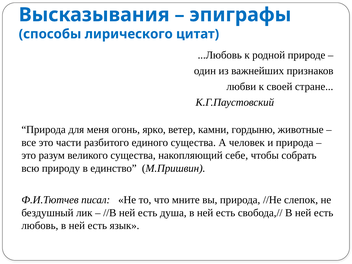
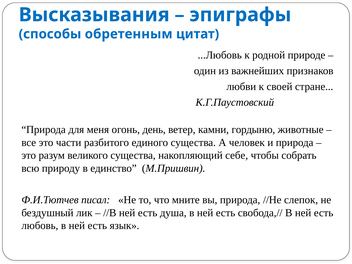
лирического: лирического -> обретенным (129, 34)
ярко: ярко -> день (154, 130)
